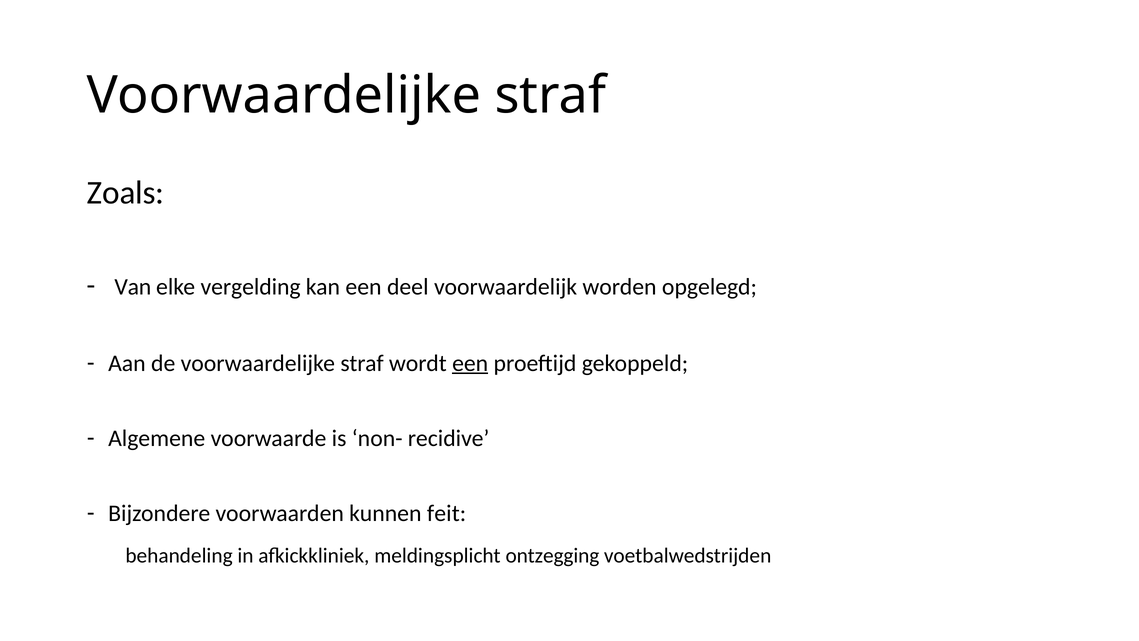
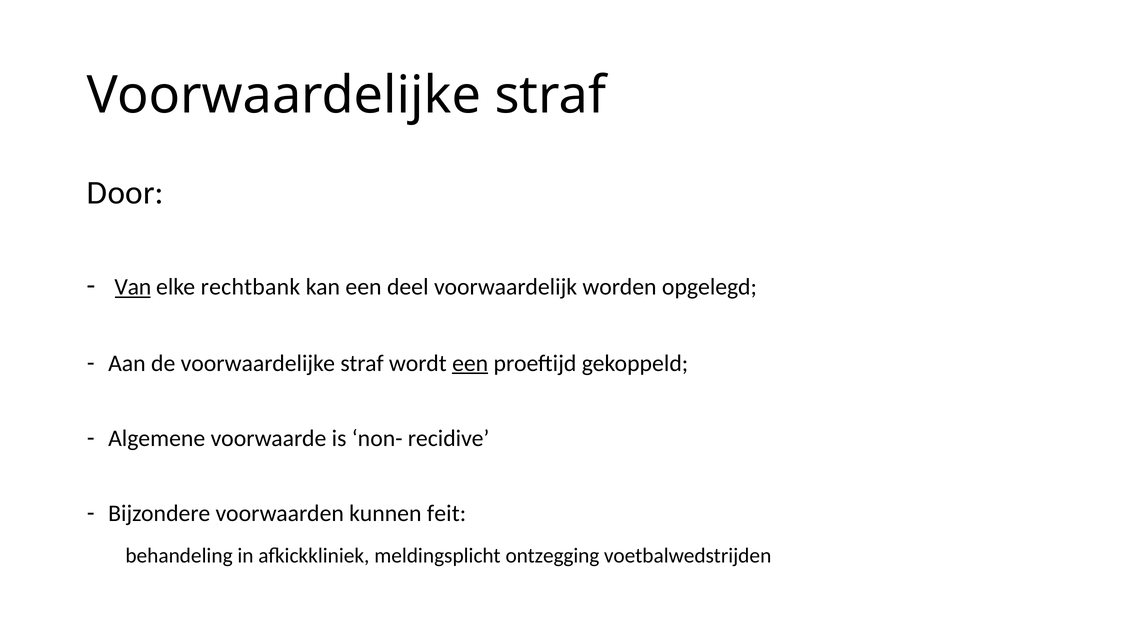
Zoals: Zoals -> Door (125, 193)
Van underline: none -> present (133, 287)
vergelding: vergelding -> rechtbank (250, 287)
